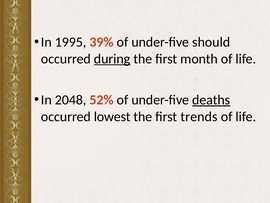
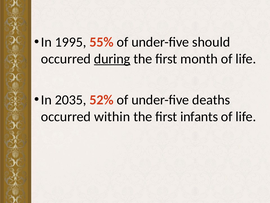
39%: 39% -> 55% (102, 42)
2048: 2048 -> 2035 (71, 100)
deaths underline: present -> none (211, 100)
lowest: lowest -> within (112, 116)
trends: trends -> infants (199, 116)
